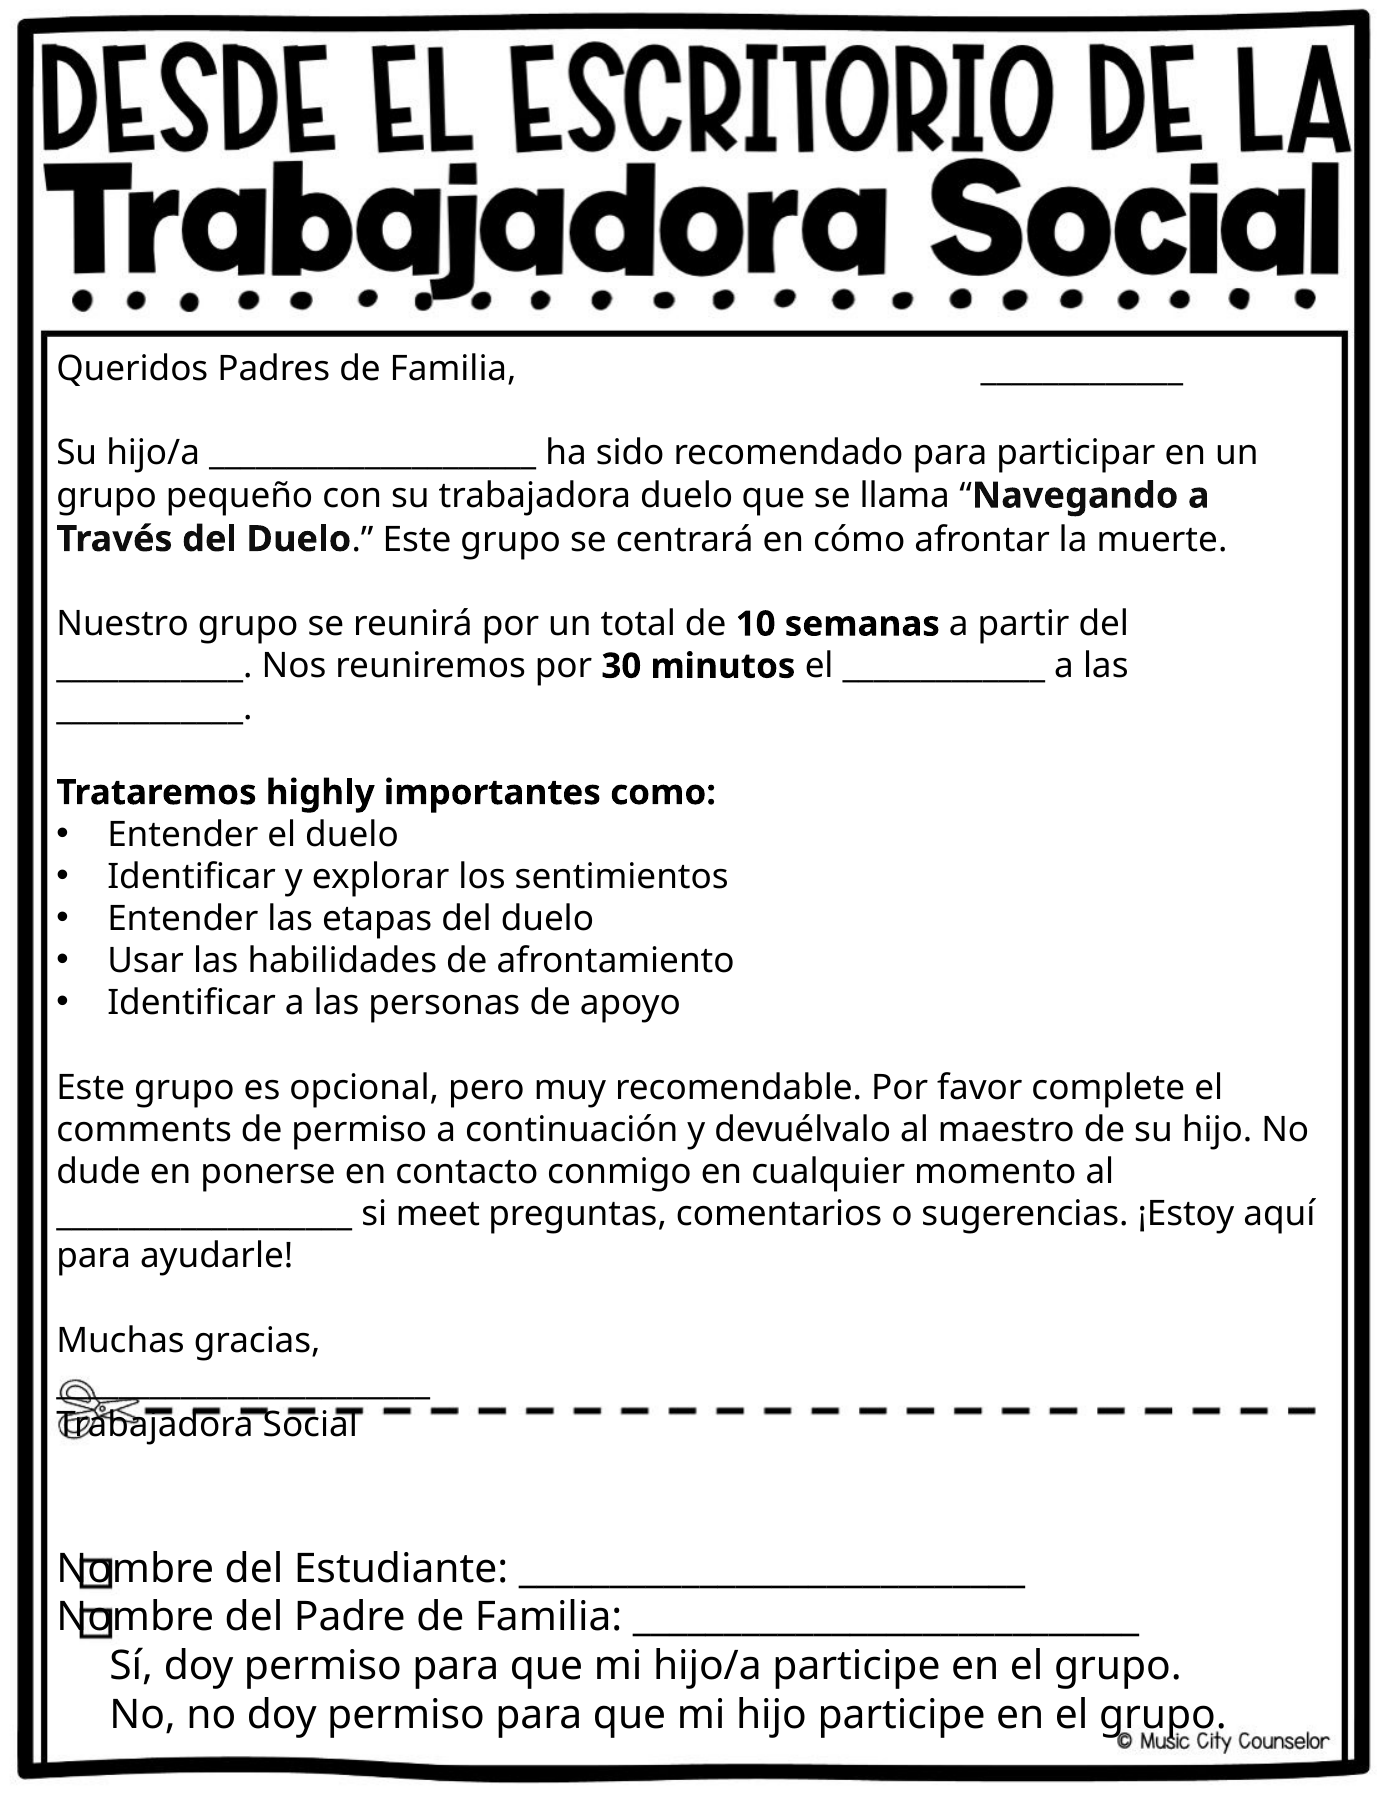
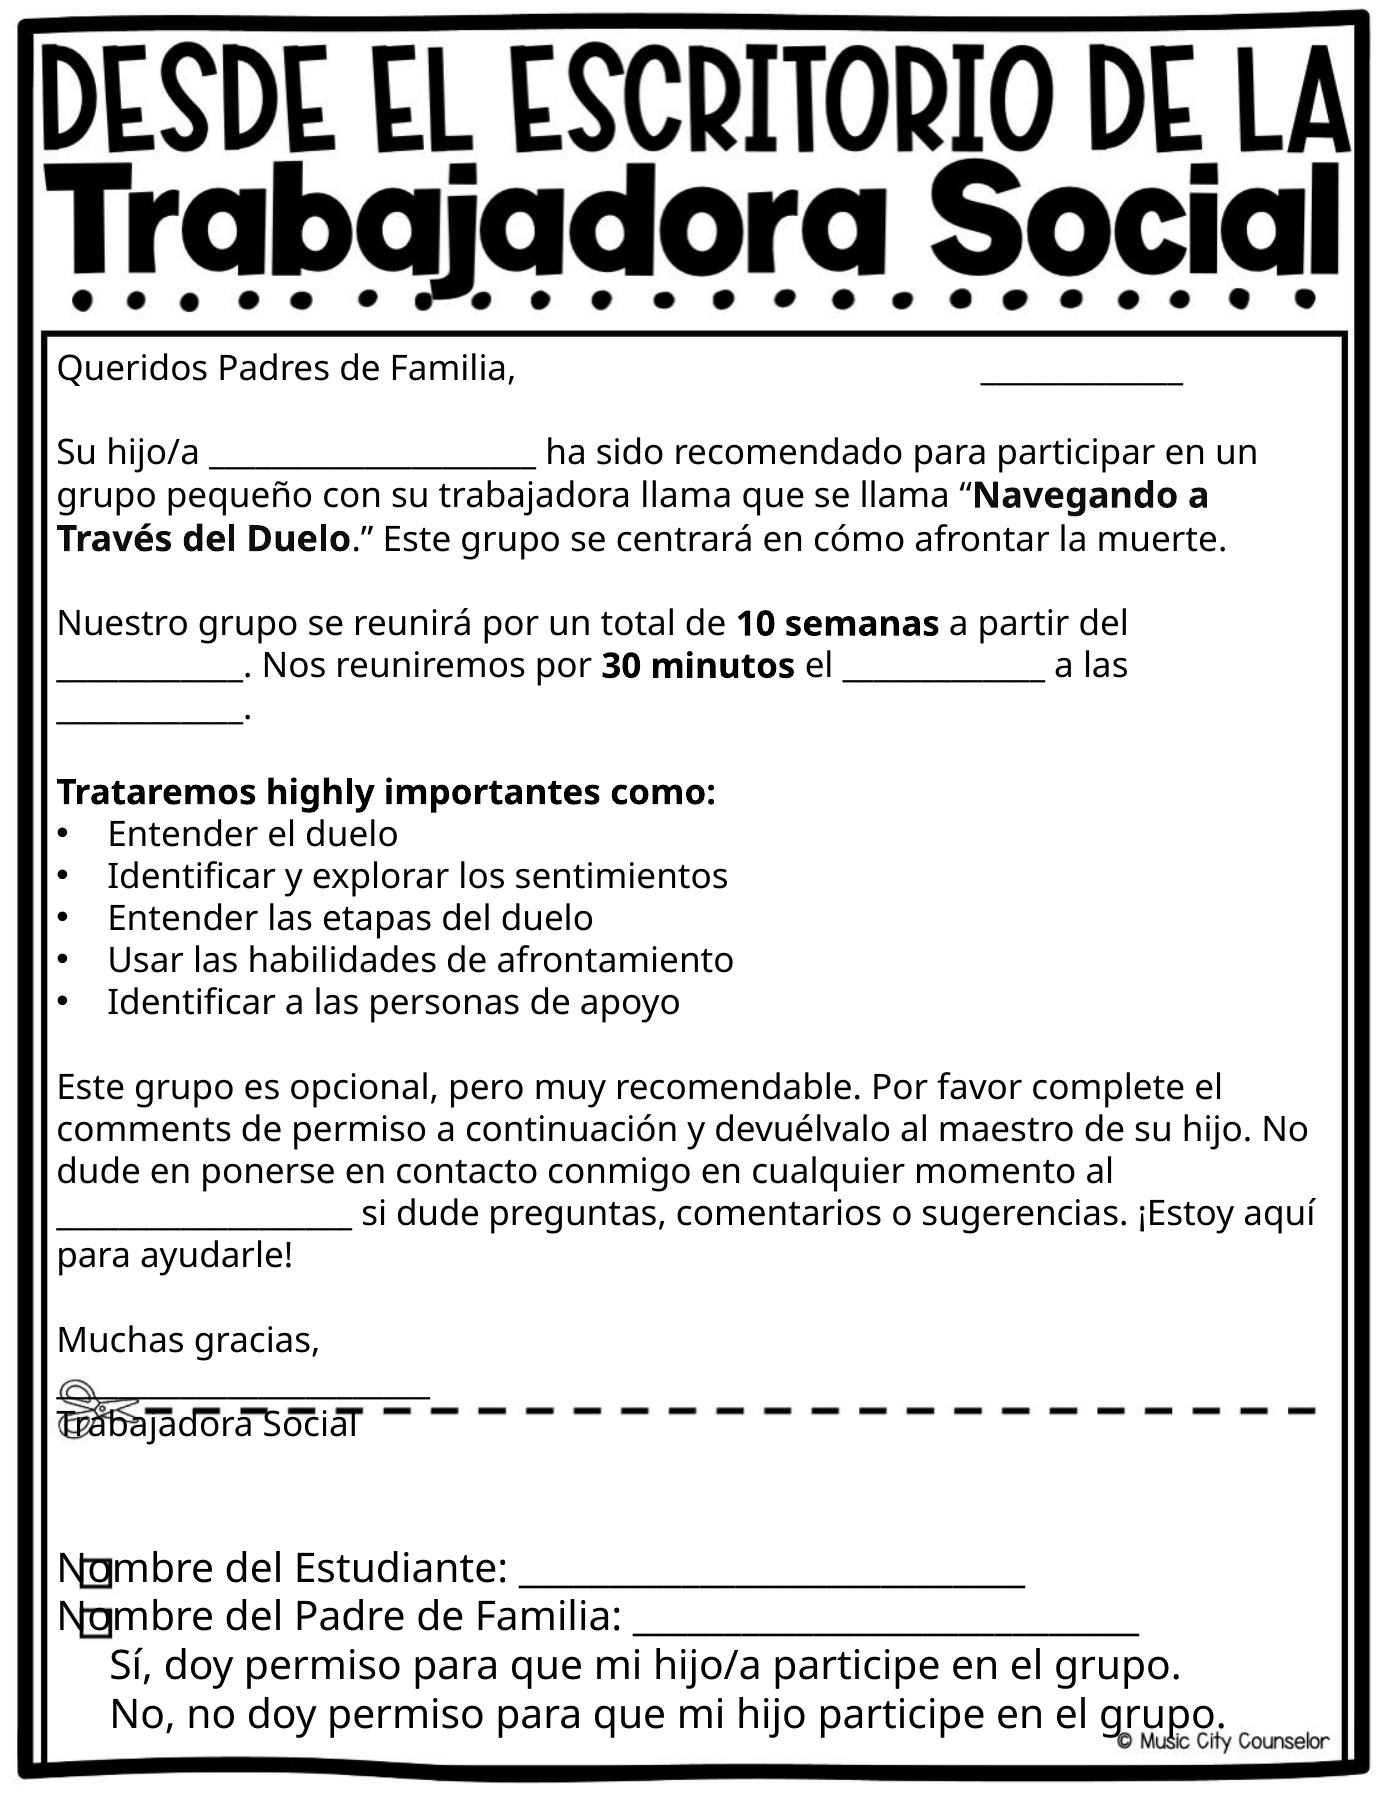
trabajadora duelo: duelo -> llama (686, 496)
si meet: meet -> dude (438, 1214)
